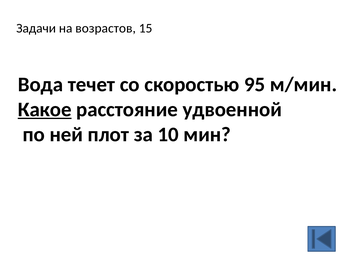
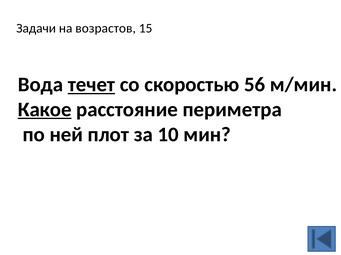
течет underline: none -> present (91, 85)
95: 95 -> 56 (255, 85)
удвоенной: удвоенной -> периметра (232, 110)
